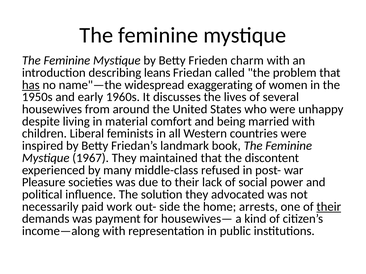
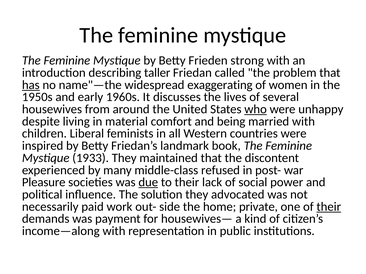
charm: charm -> strong (247, 61)
leans: leans -> taller (157, 73)
who underline: none -> present (256, 109)
1967: 1967 -> 1933 (91, 158)
due underline: none -> present (148, 183)
arrests: arrests -> private (258, 207)
